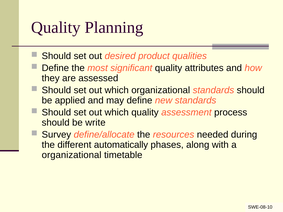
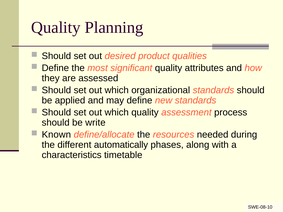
Survey: Survey -> Known (56, 135)
organizational: organizational -> characteristics (72, 155)
